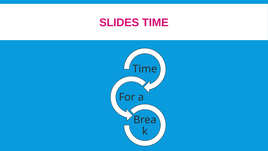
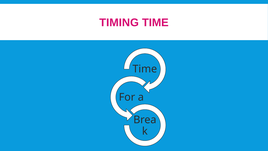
SLIDES: SLIDES -> TIMING (119, 23)
